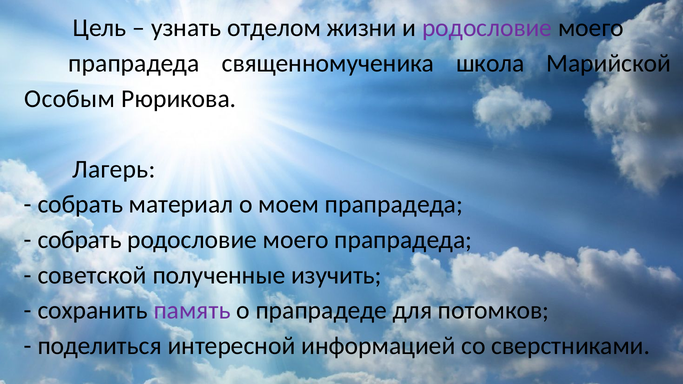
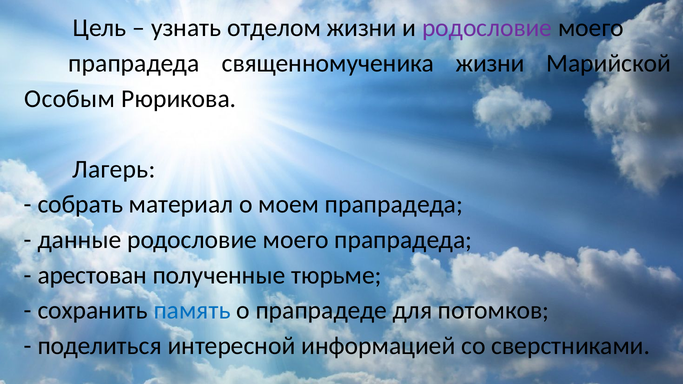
священномученика школа: школа -> жизни (490, 63)
собрать: собрать -> данные (79, 240)
советской: советской -> арестован (92, 275)
изучить: изучить -> тюрьме (336, 275)
память colour: purple -> blue (192, 311)
